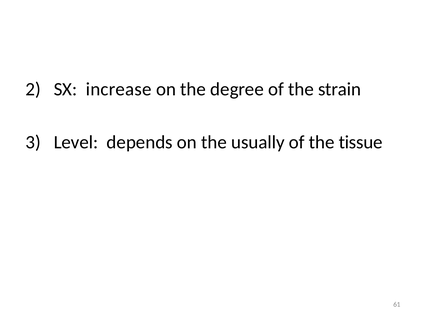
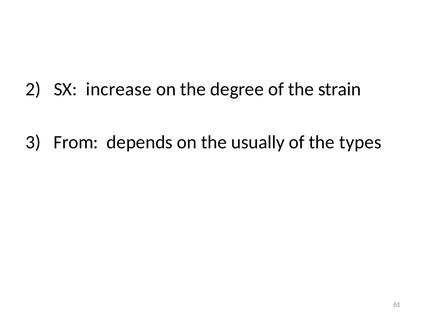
Level: Level -> From (76, 142)
tissue: tissue -> types (360, 142)
